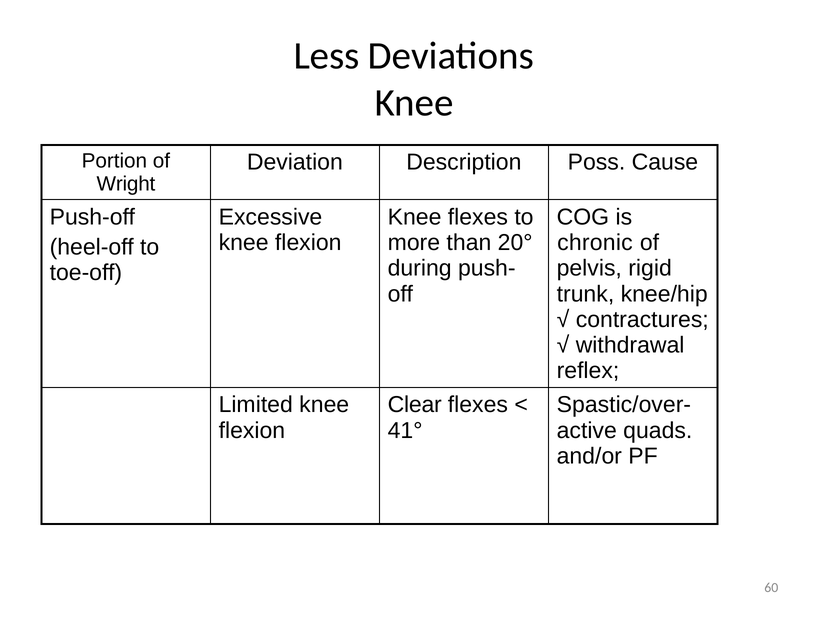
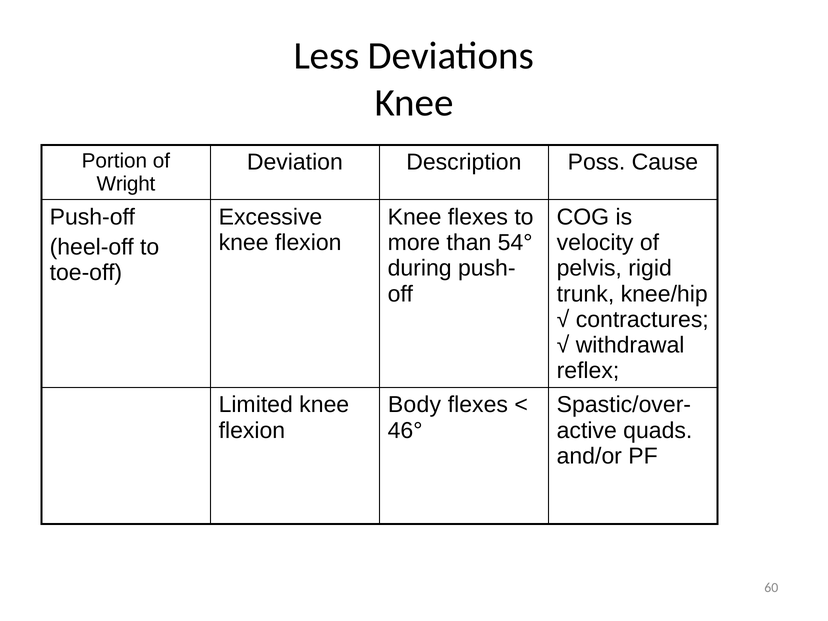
20°: 20° -> 54° (515, 243)
chronic: chronic -> velocity (595, 243)
Clear: Clear -> Body (414, 405)
41°: 41° -> 46° (405, 430)
